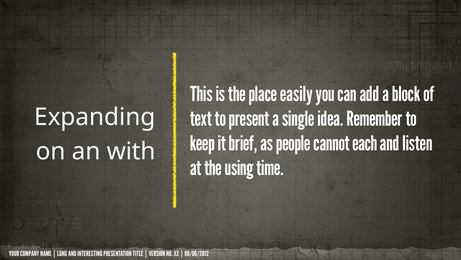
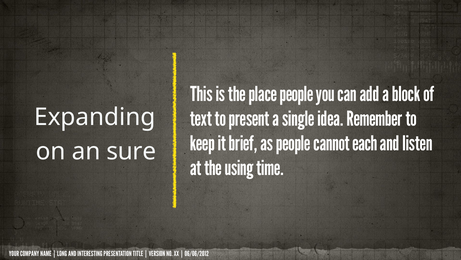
place easily: easily -> people (297, 94)
with: with -> sure (131, 151)
